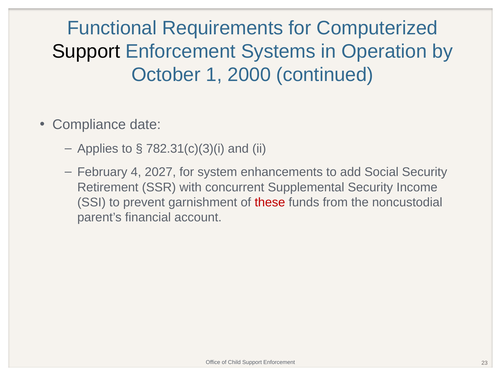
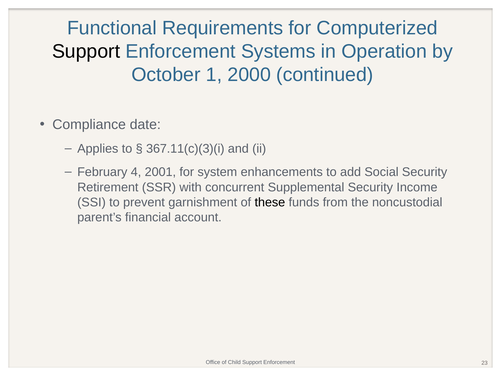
782.31(c)(3)(i: 782.31(c)(3)(i -> 367.11(c)(3)(i (185, 149)
2027: 2027 -> 2001 (160, 172)
these colour: red -> black (270, 202)
